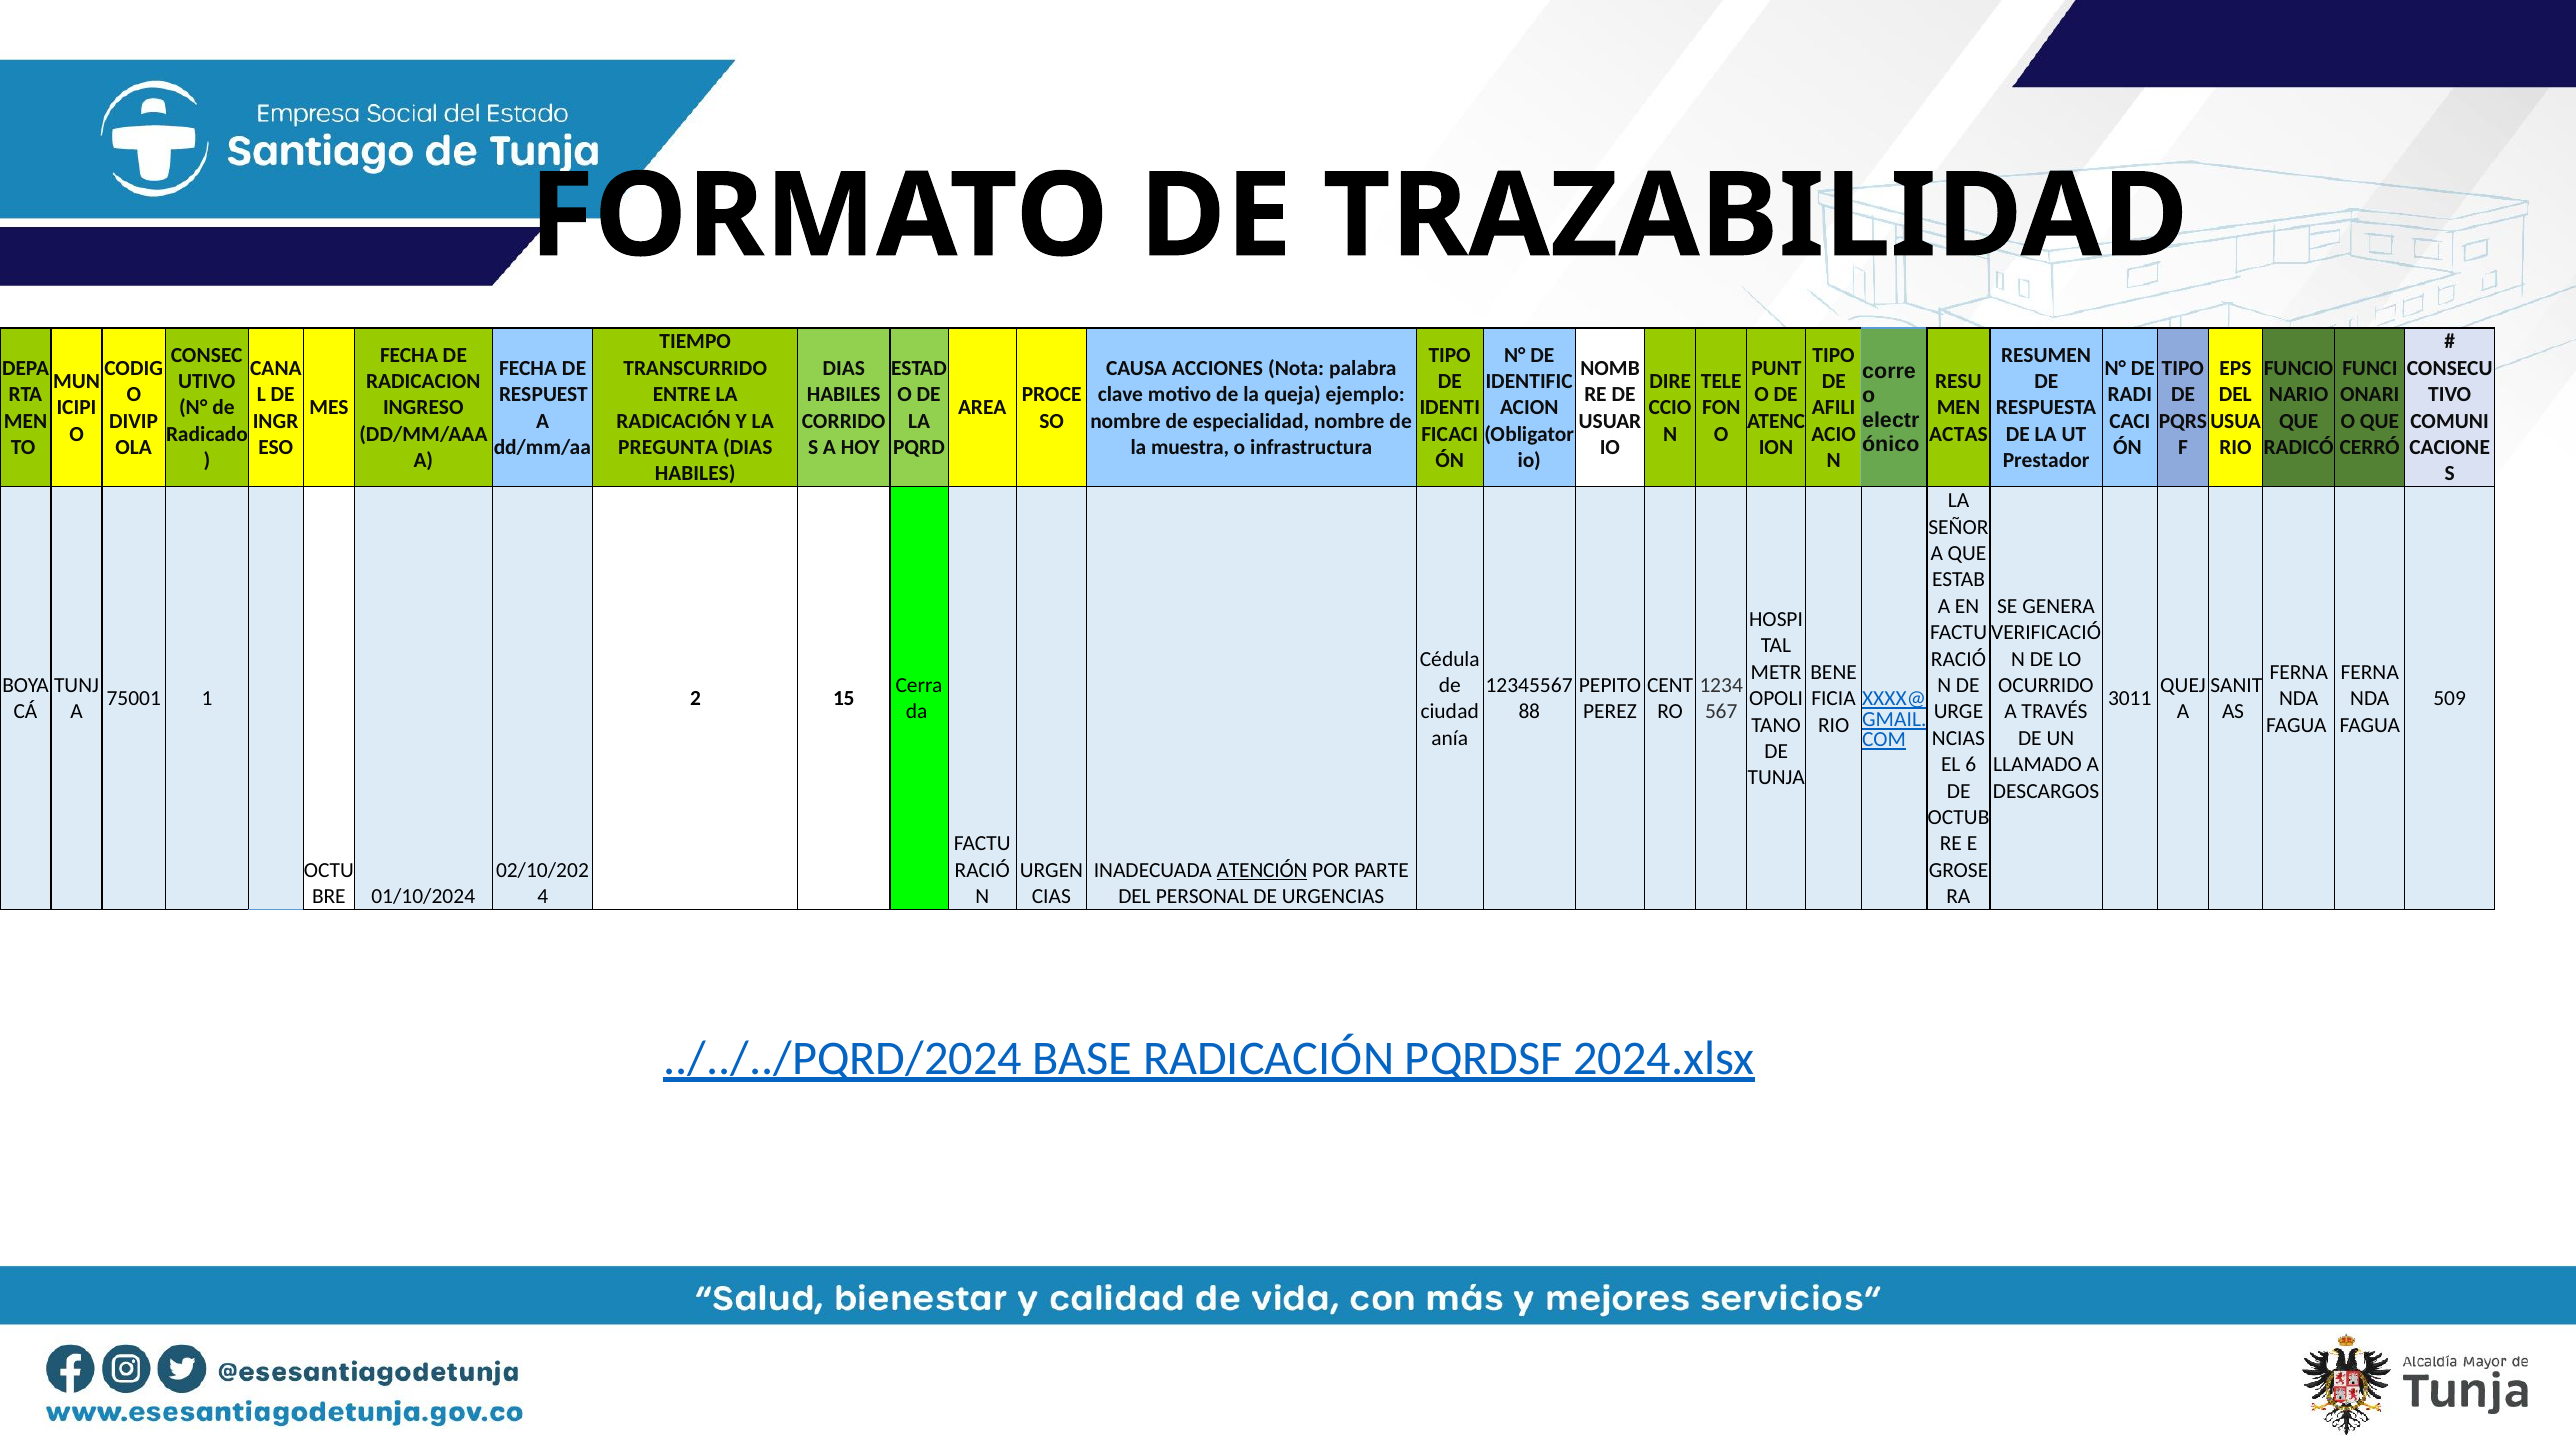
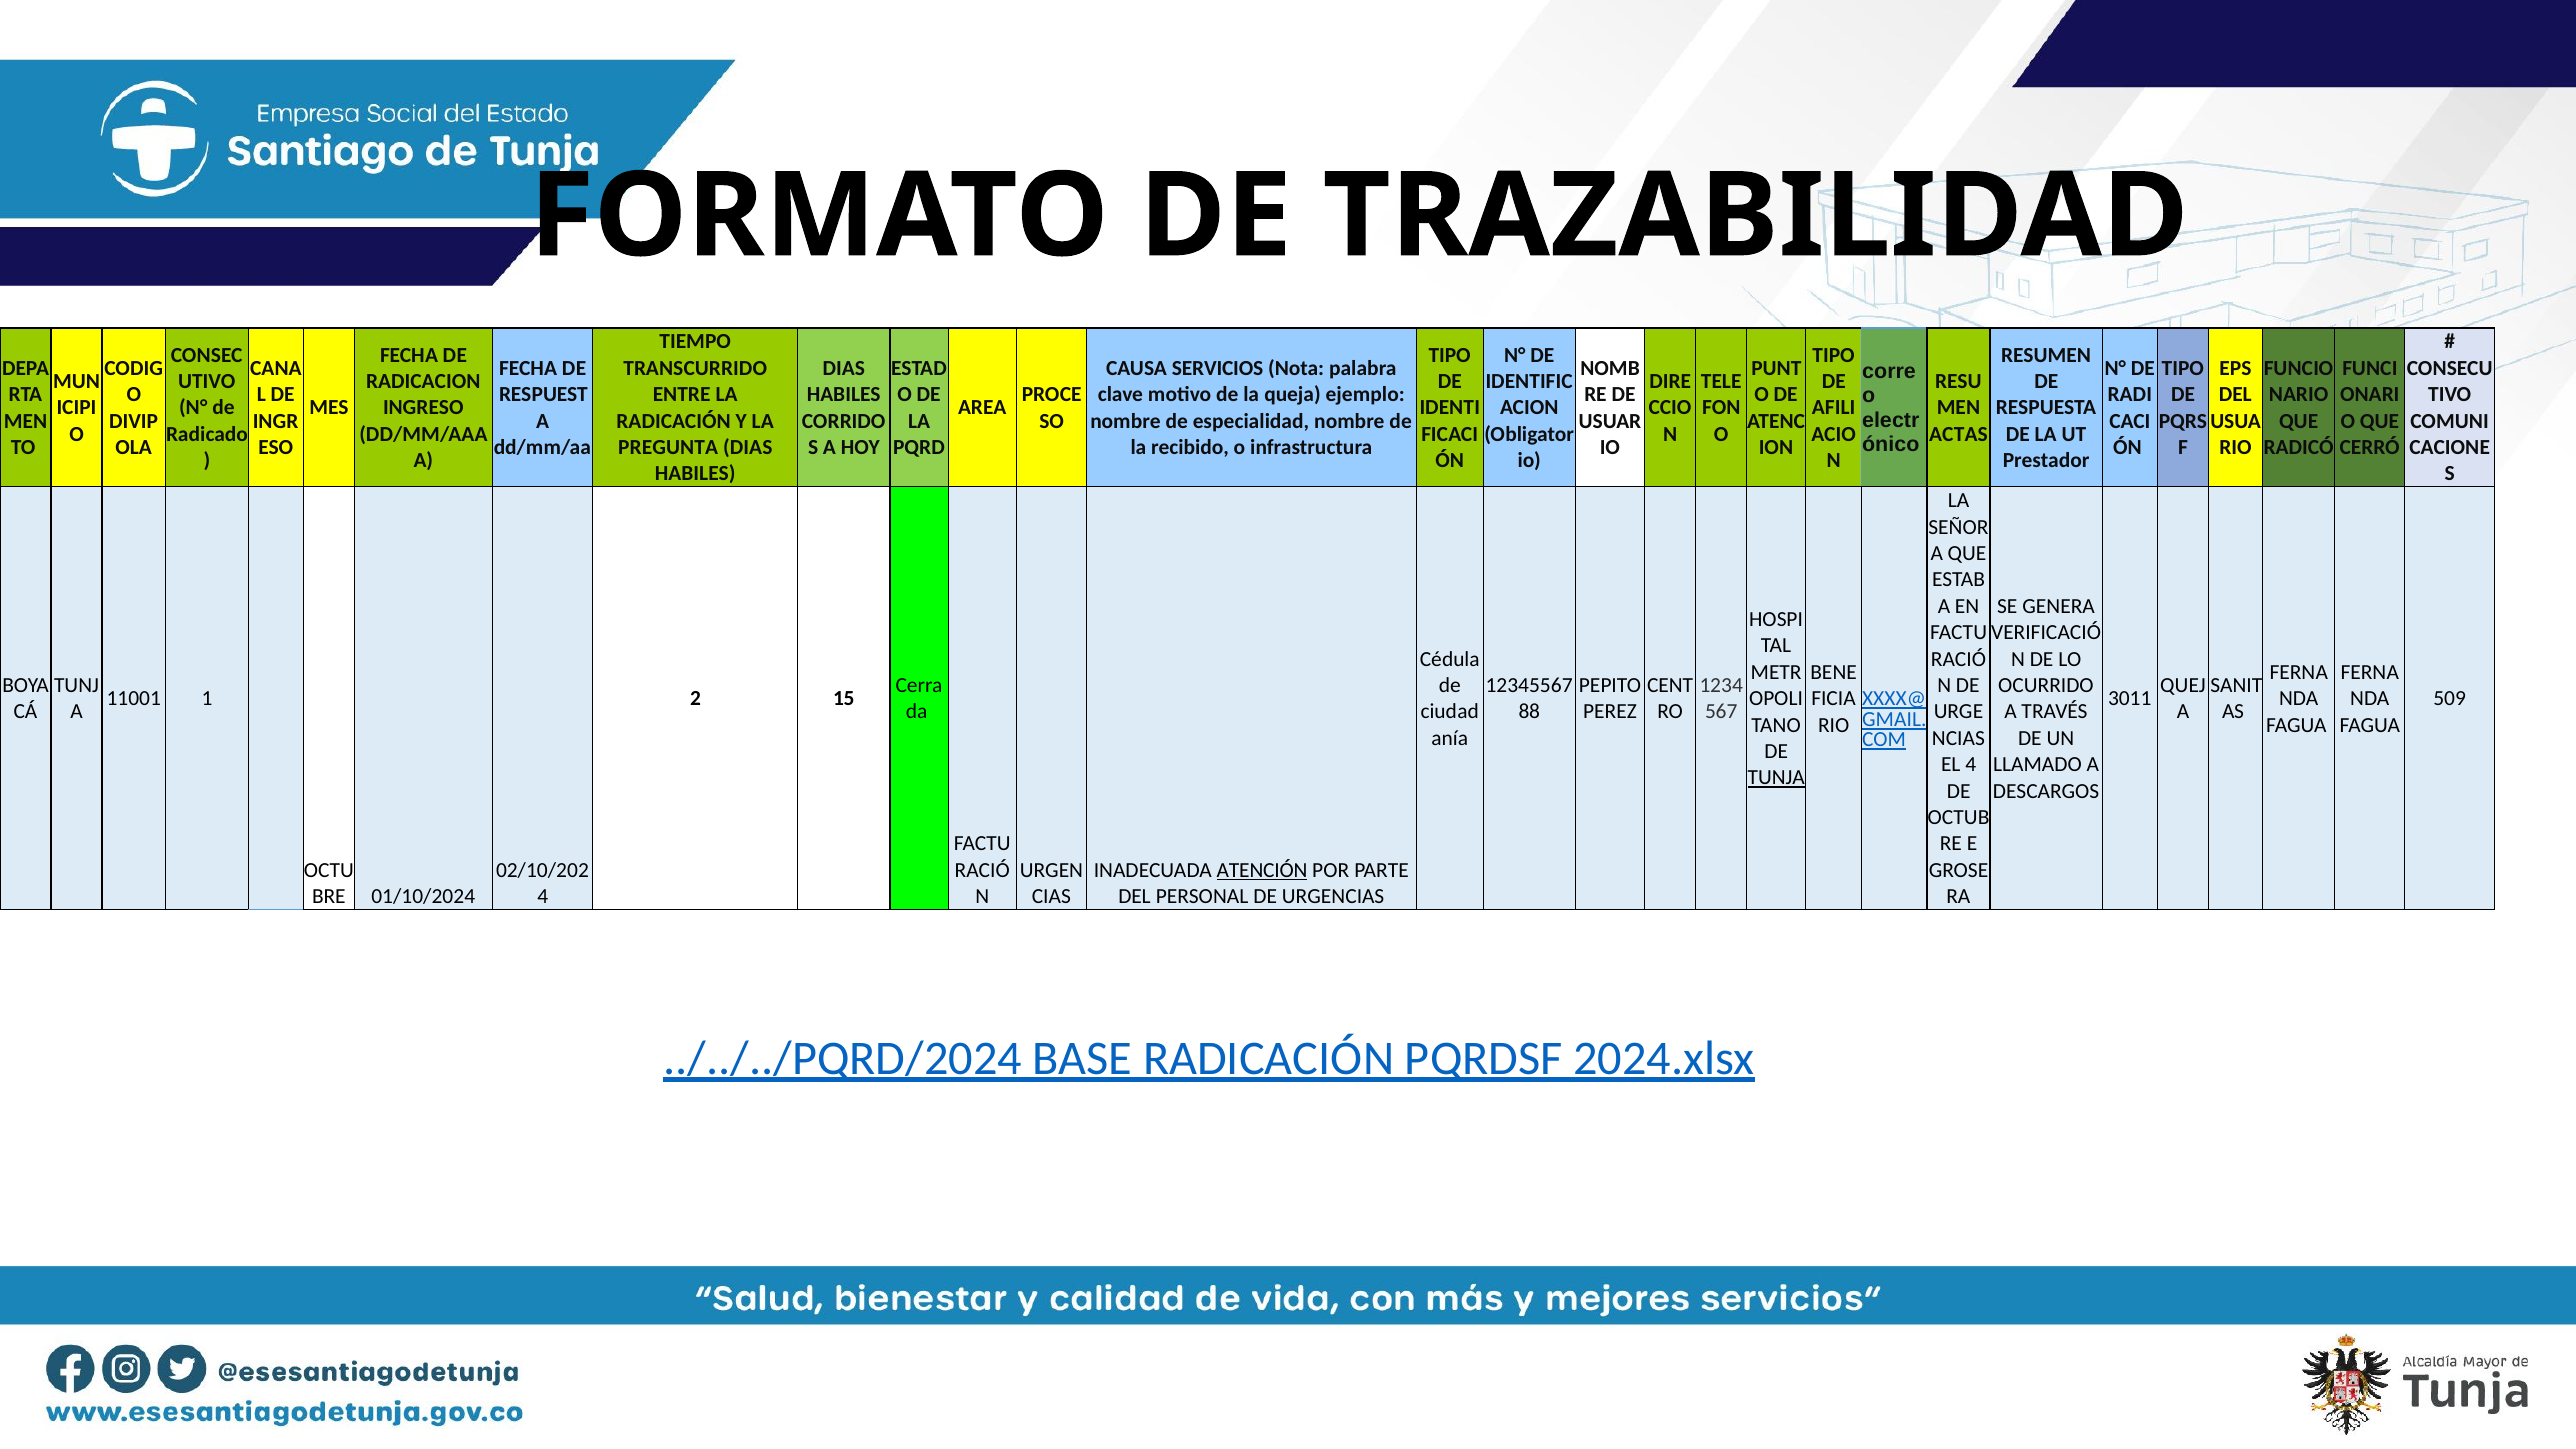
ACCIONES: ACCIONES -> SERVICIOS (1218, 368)
muestra: muestra -> recibido (1190, 447)
75001: 75001 -> 11001 (134, 699)
EL 6: 6 -> 4 (1971, 765)
TUNJA underline: none -> present (1776, 778)
